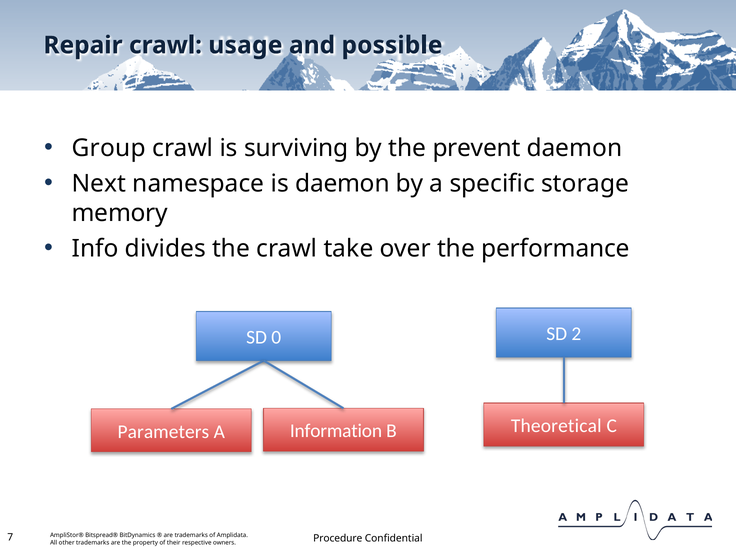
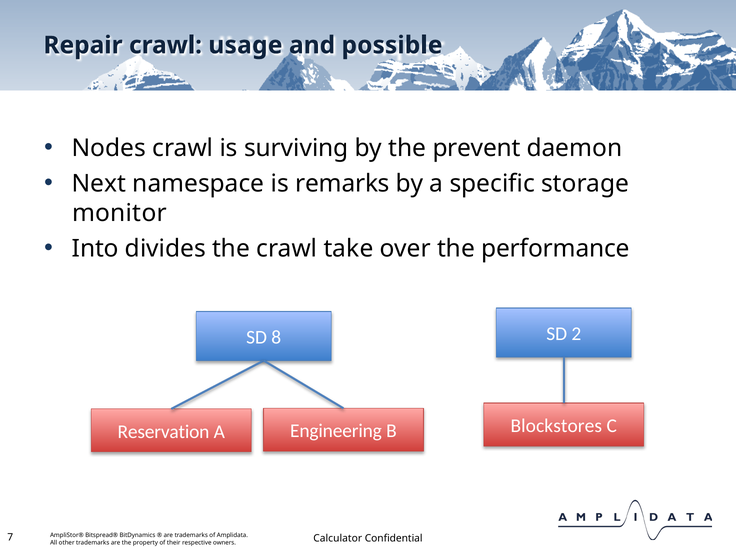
Group: Group -> Nodes (109, 148)
is daemon: daemon -> remarks (342, 184)
memory: memory -> monitor (119, 213)
Info: Info -> Into (95, 249)
0: 0 -> 8 (276, 337)
Parameters: Parameters -> Reservation (164, 432)
Information: Information -> Engineering (336, 431)
Theoretical: Theoretical -> Blockstores (556, 426)
Procedure: Procedure -> Calculator (338, 538)
